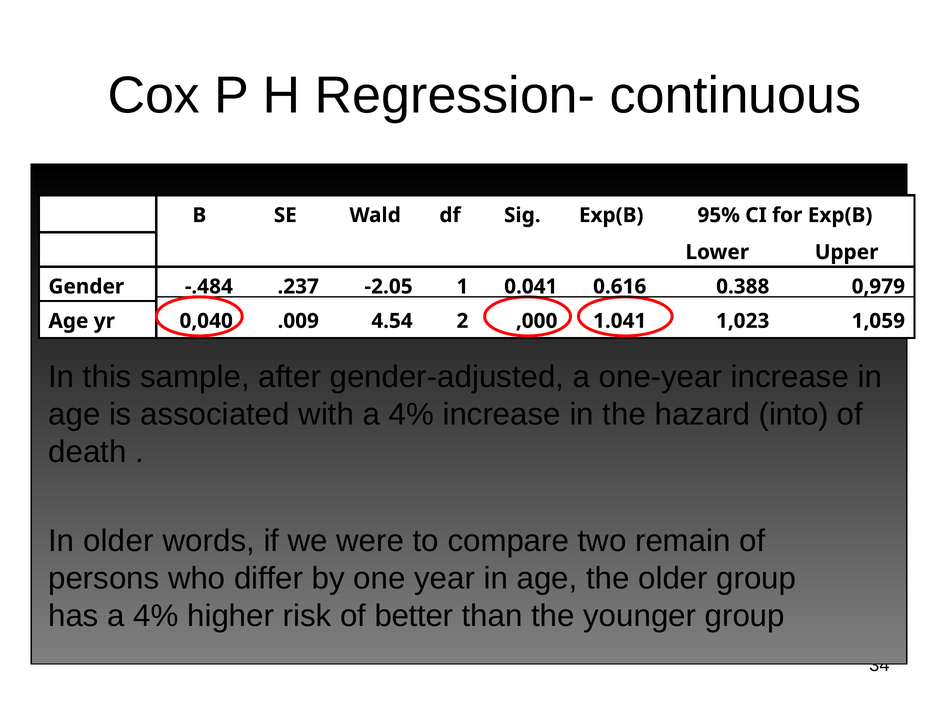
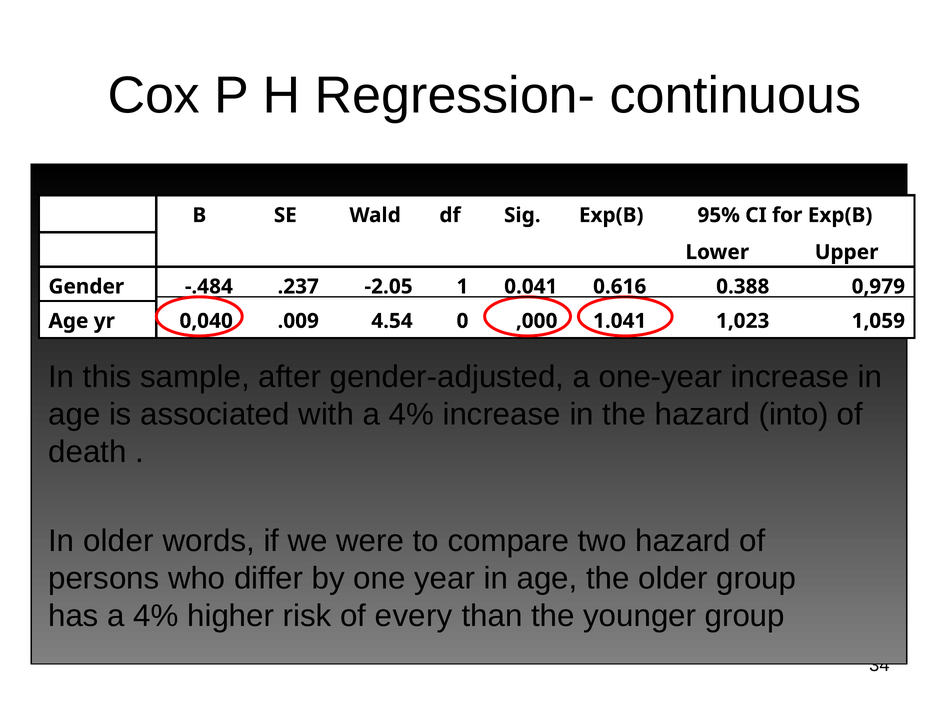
2: 2 -> 0 (462, 321)
two remain: remain -> hazard (683, 541)
better: better -> every (414, 616)
